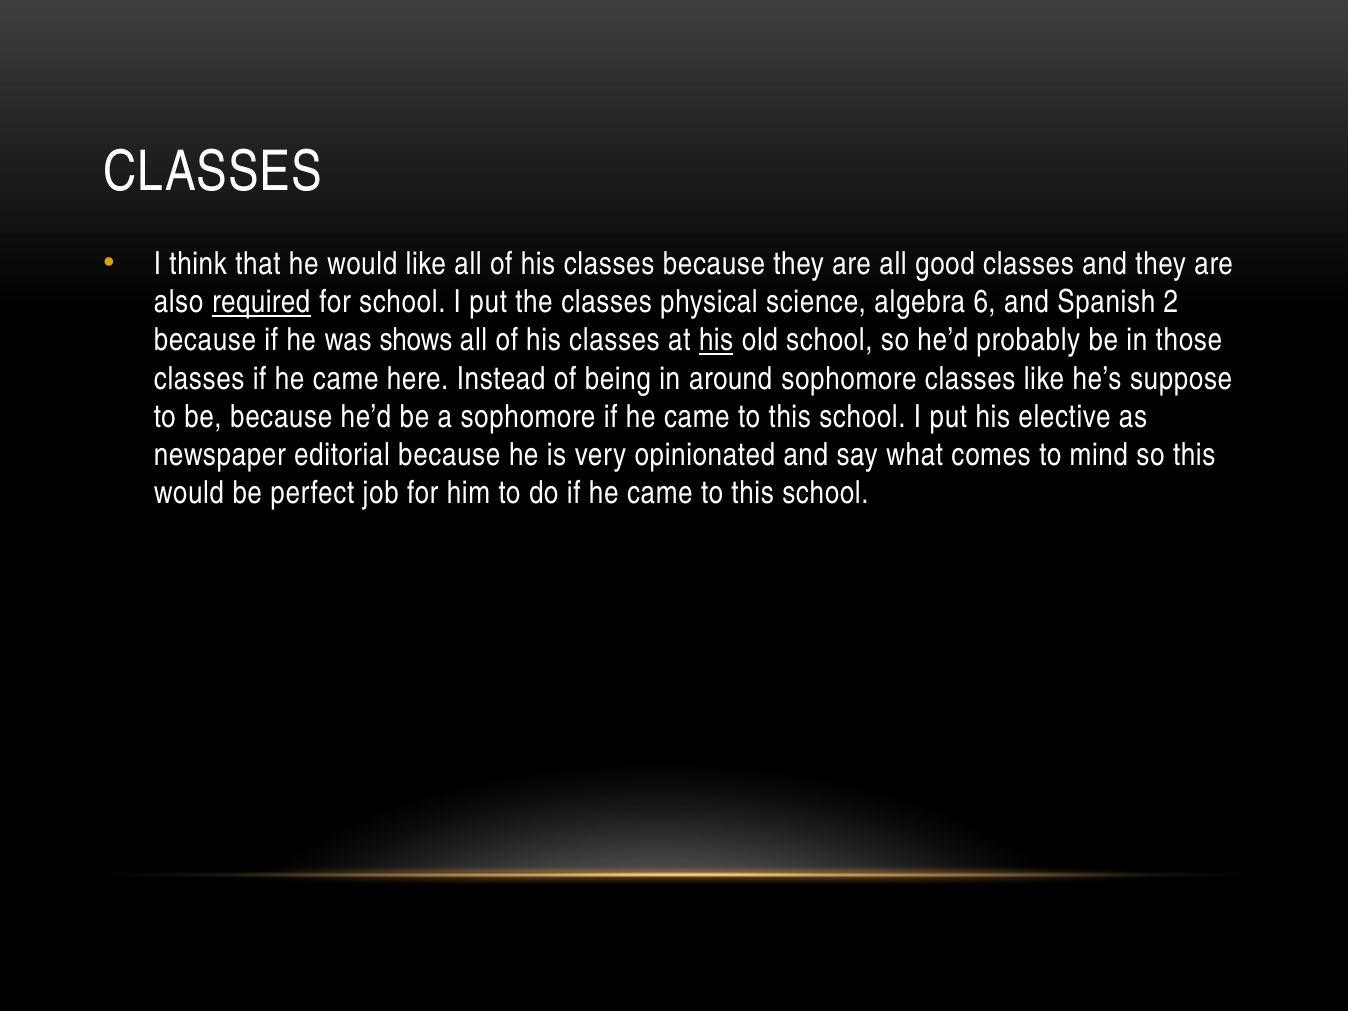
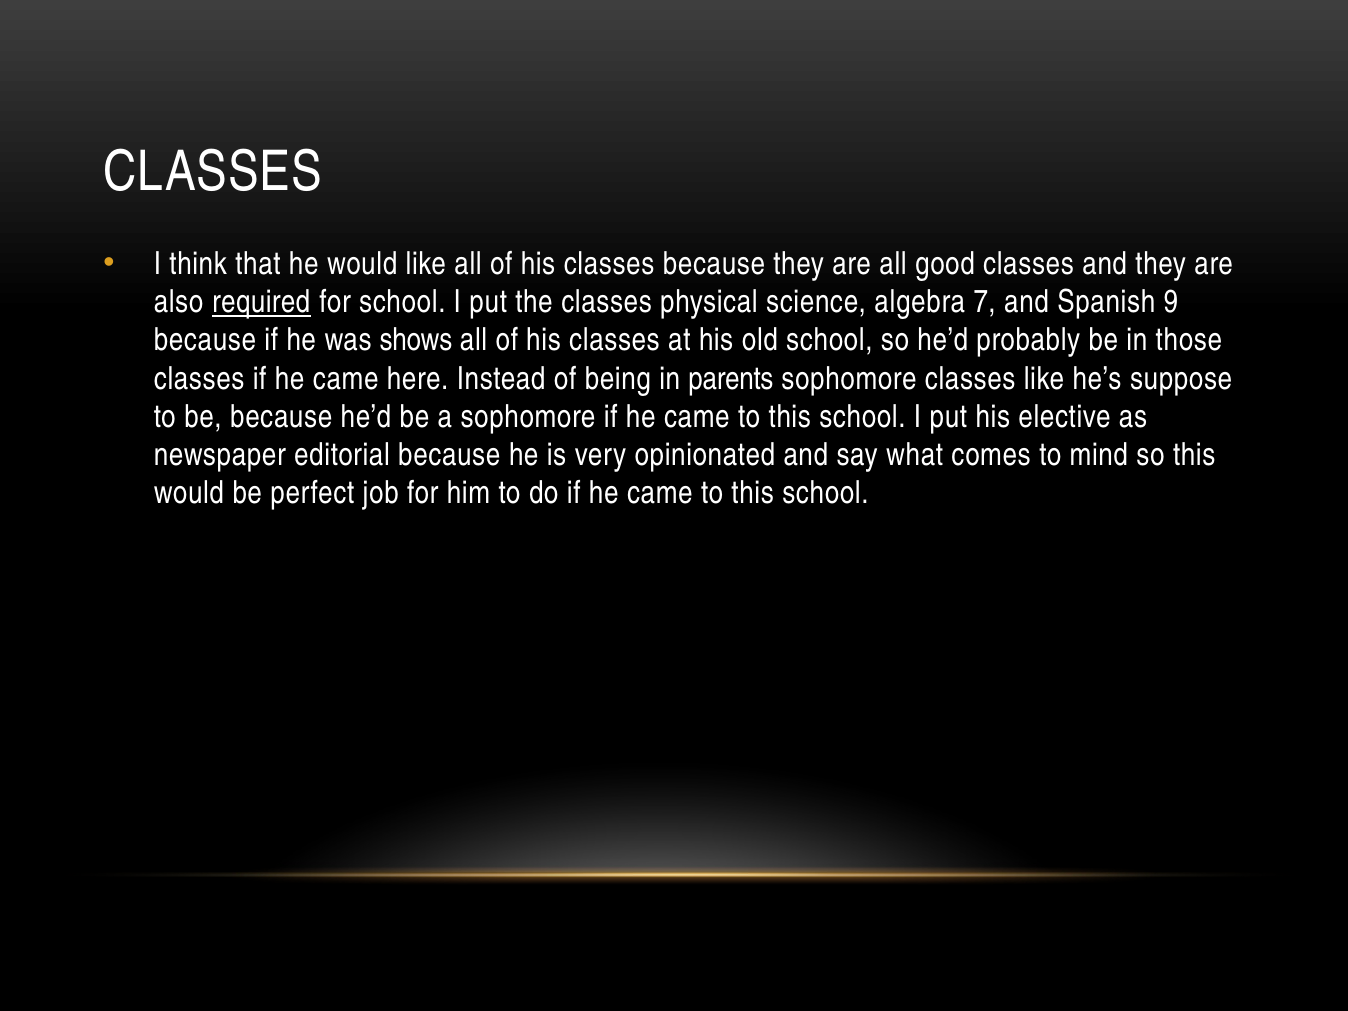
6: 6 -> 7 (985, 302)
2: 2 -> 9 (1171, 302)
his underline: present -> none (716, 340)
around: around -> parents (731, 379)
